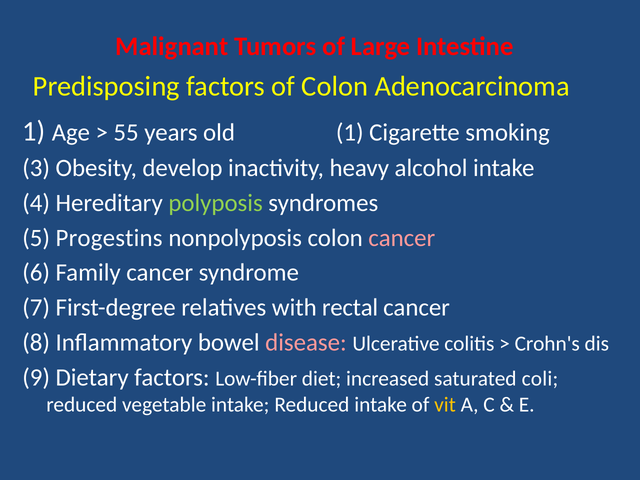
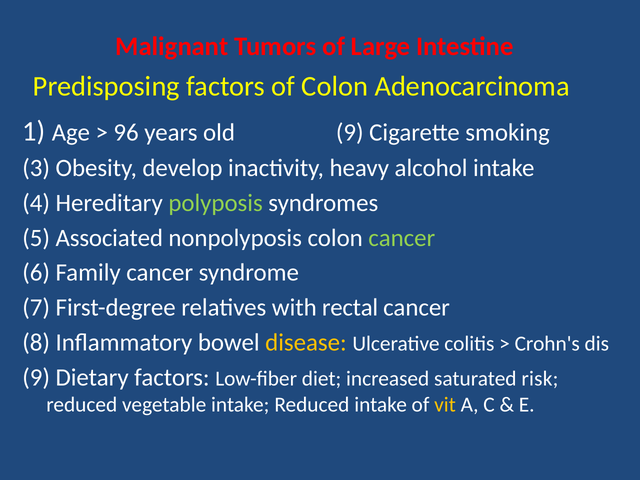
55: 55 -> 96 (126, 133)
old 1: 1 -> 9 (350, 133)
Progestins: Progestins -> Associated (109, 238)
cancer colour: pink -> light green (402, 238)
disease colour: pink -> yellow (306, 342)
coli: coli -> risk (540, 378)
